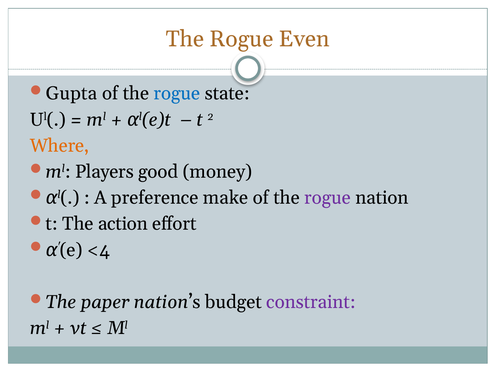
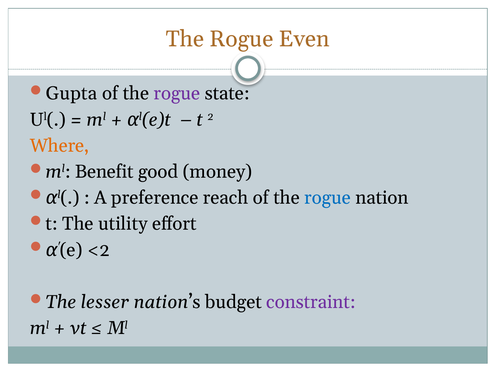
rogue colour: blue -> purple (177, 93)
Players: Players -> Benefit (104, 172)
make: make -> reach (226, 198)
rogue colour: purple -> blue (328, 198)
action: action -> utility (123, 224)
<4: <4 -> <2 (99, 250)
paper: paper -> lesser (105, 302)
